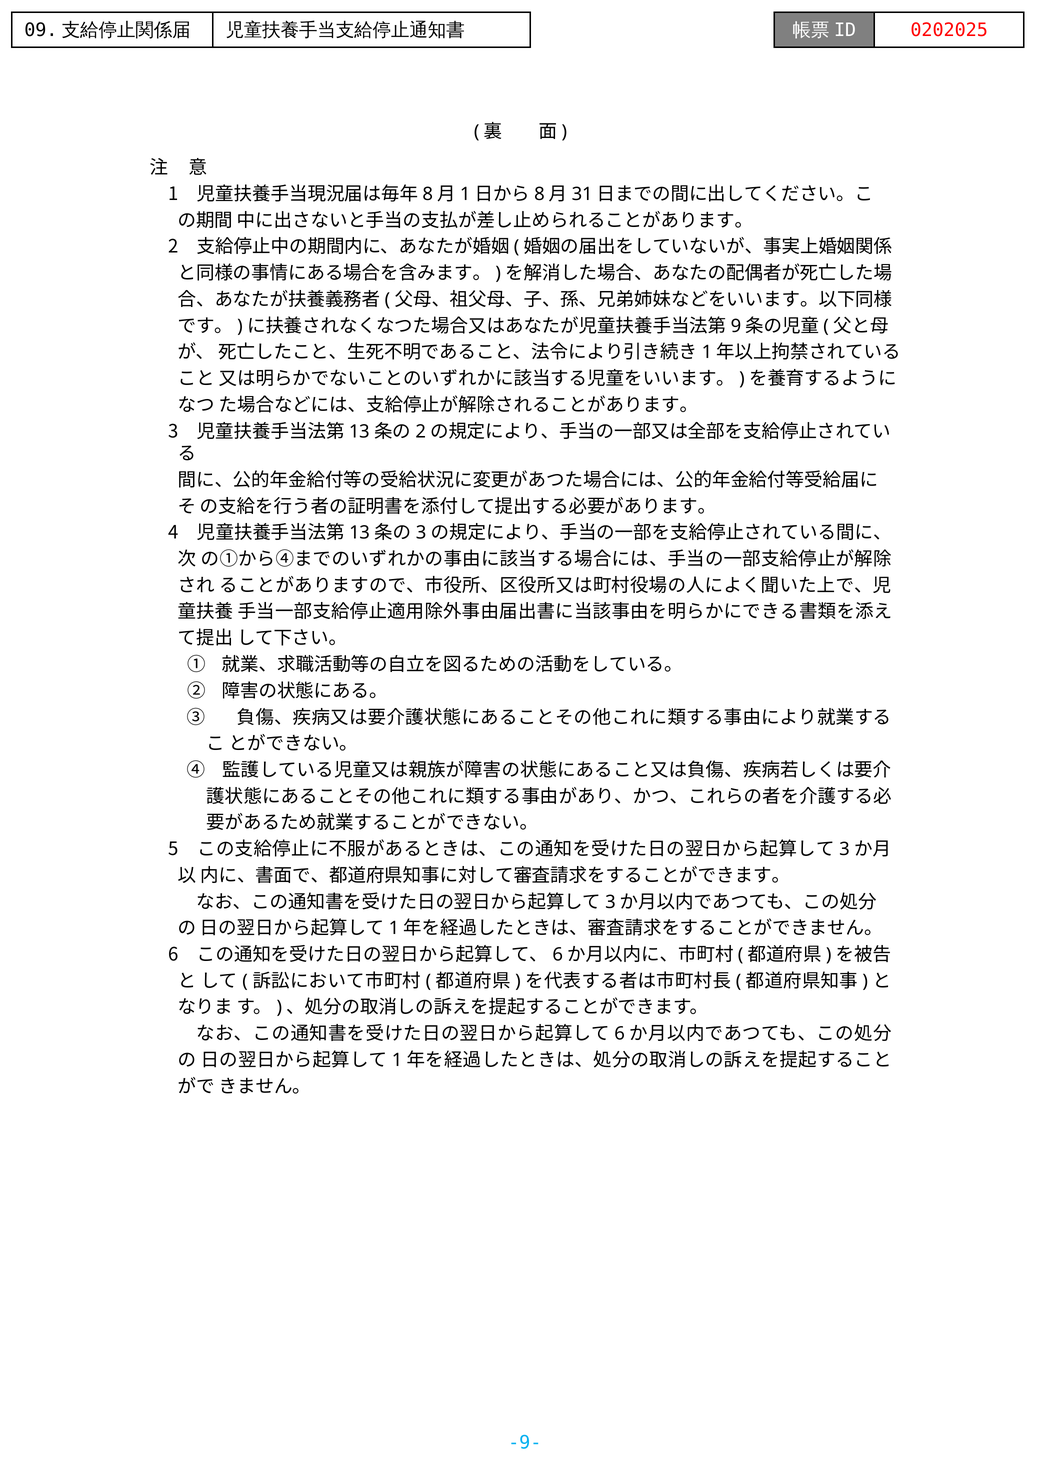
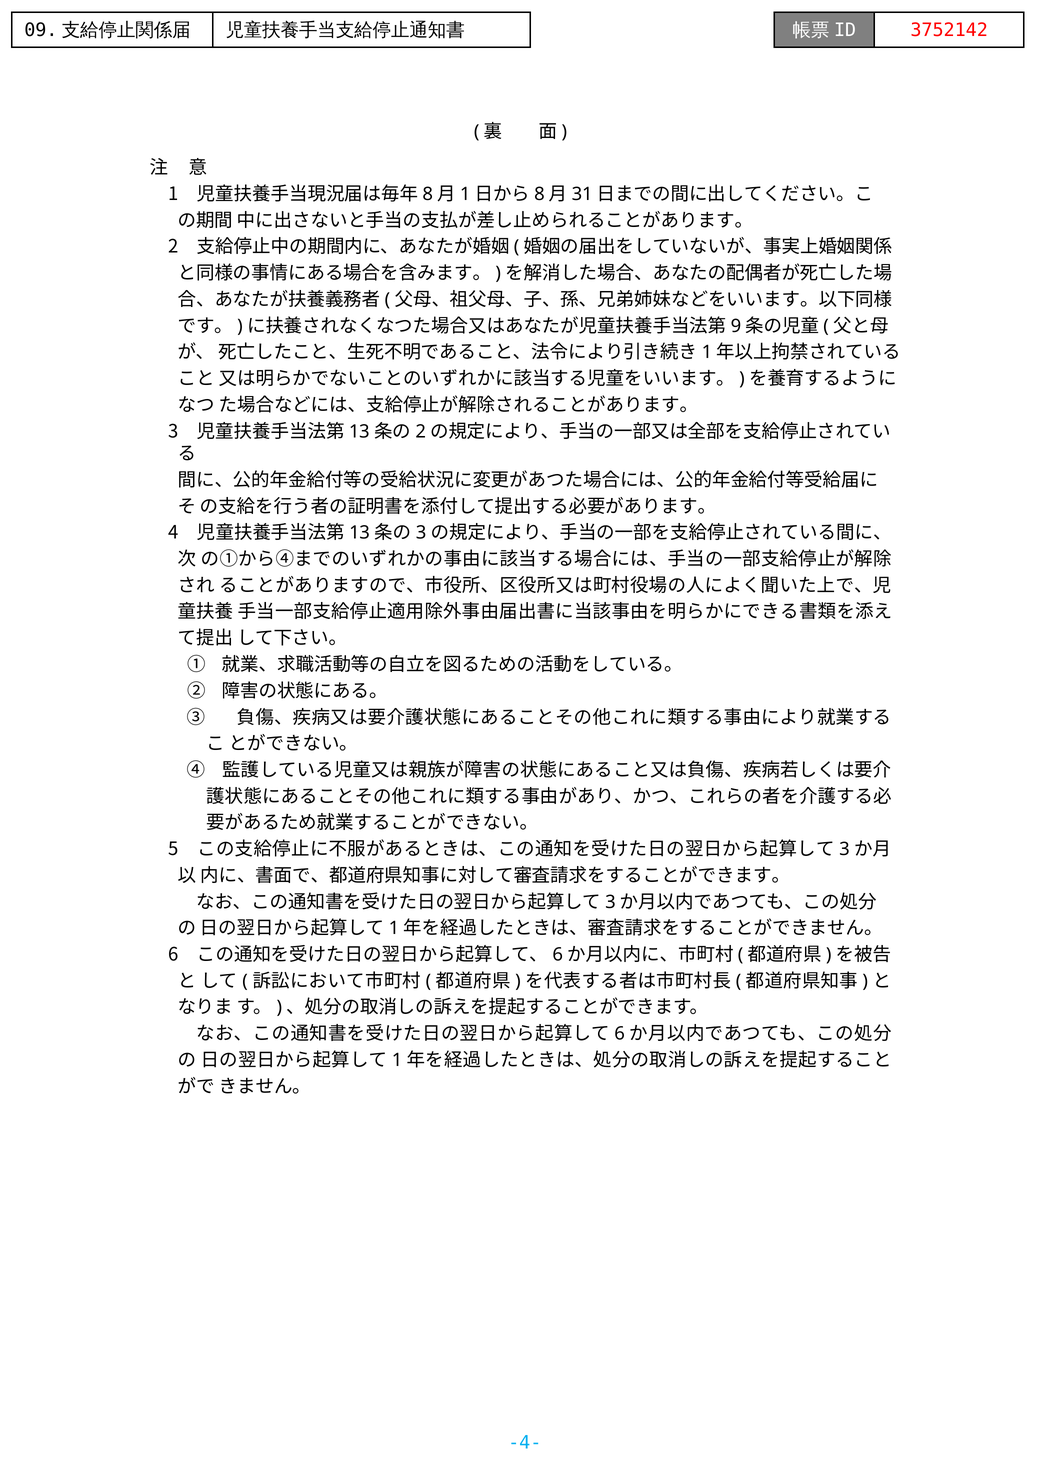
0202025: 0202025 -> 3752142 (949, 30)
-9-: -9- -> -4- (525, 1443)
